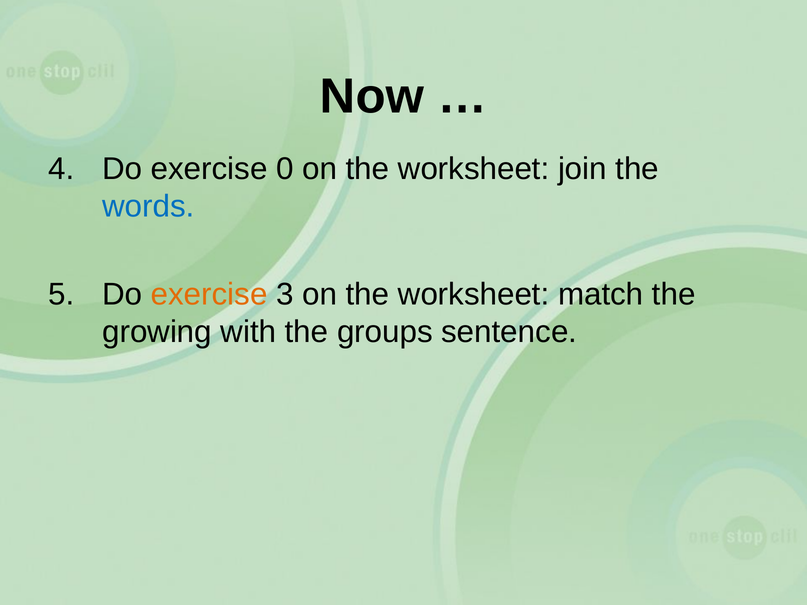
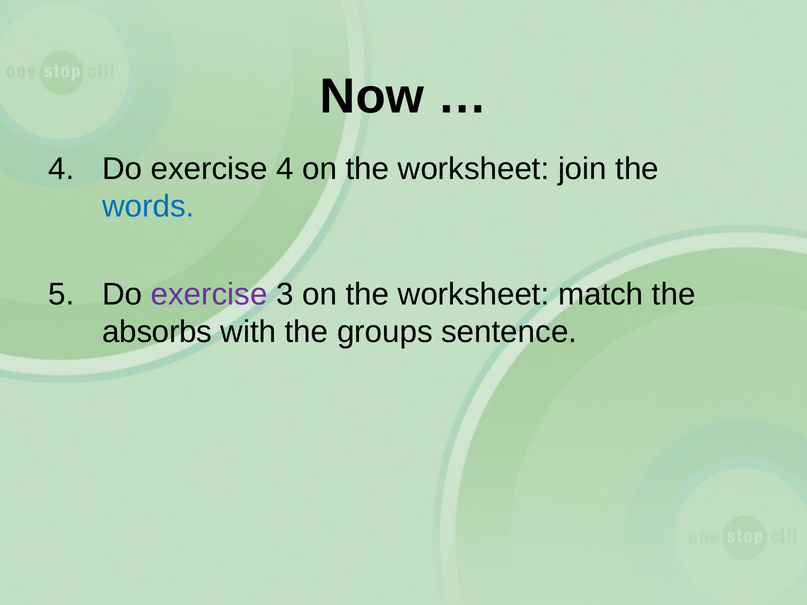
exercise 0: 0 -> 4 (285, 169)
exercise colour: orange -> purple (209, 294)
growing: growing -> absorbs (157, 332)
